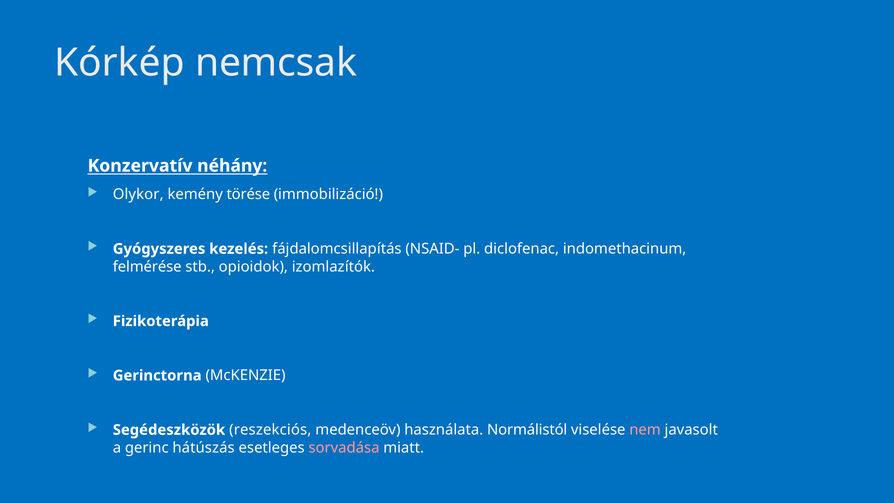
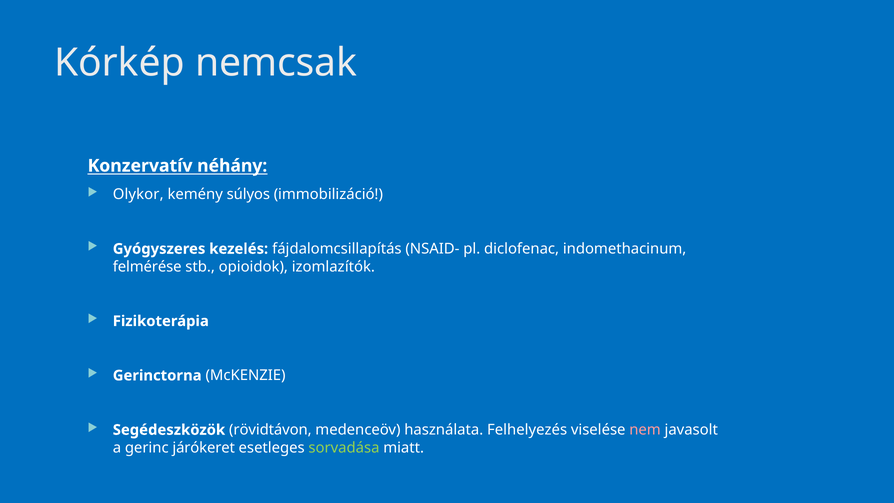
törése: törése -> súlyos (248, 194)
reszekciós: reszekciós -> rövidtávon (270, 430)
Normálistól: Normálistól -> Felhelyezés (527, 430)
hátúszás: hátúszás -> járókeret (204, 448)
sorvadása colour: pink -> light green (344, 448)
